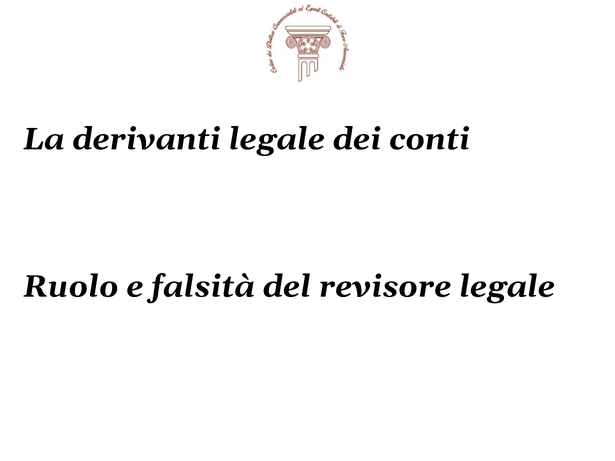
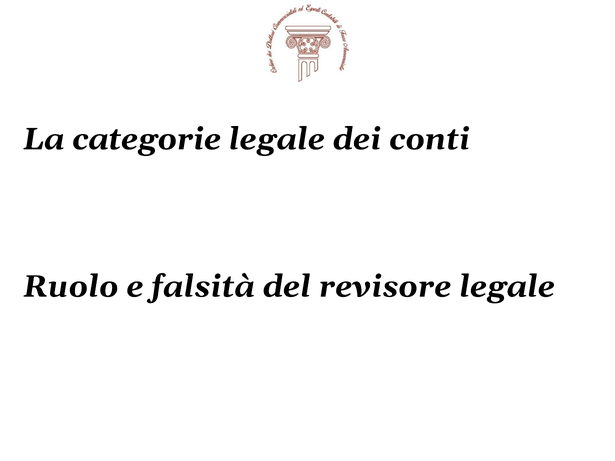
derivanti: derivanti -> categorie (147, 139)
